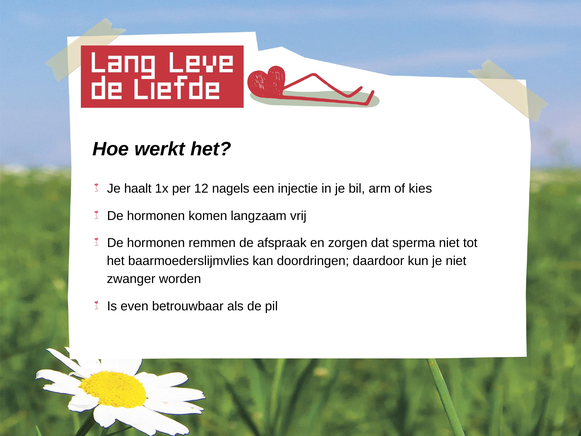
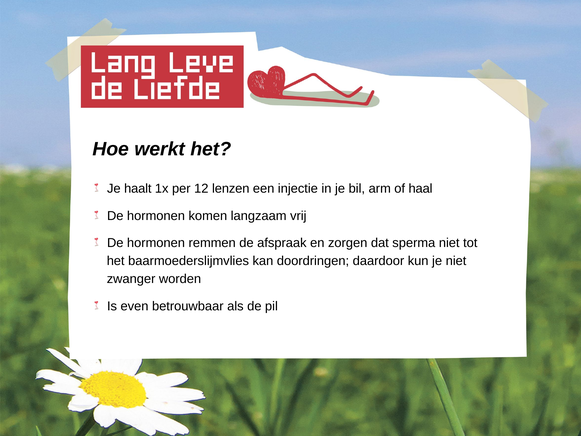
nagels: nagels -> lenzen (231, 189)
kies: kies -> haal (421, 189)
